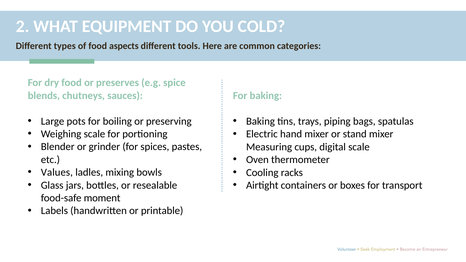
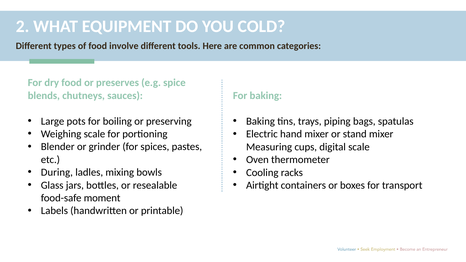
aspects: aspects -> involve (124, 46)
Values: Values -> During (57, 172)
